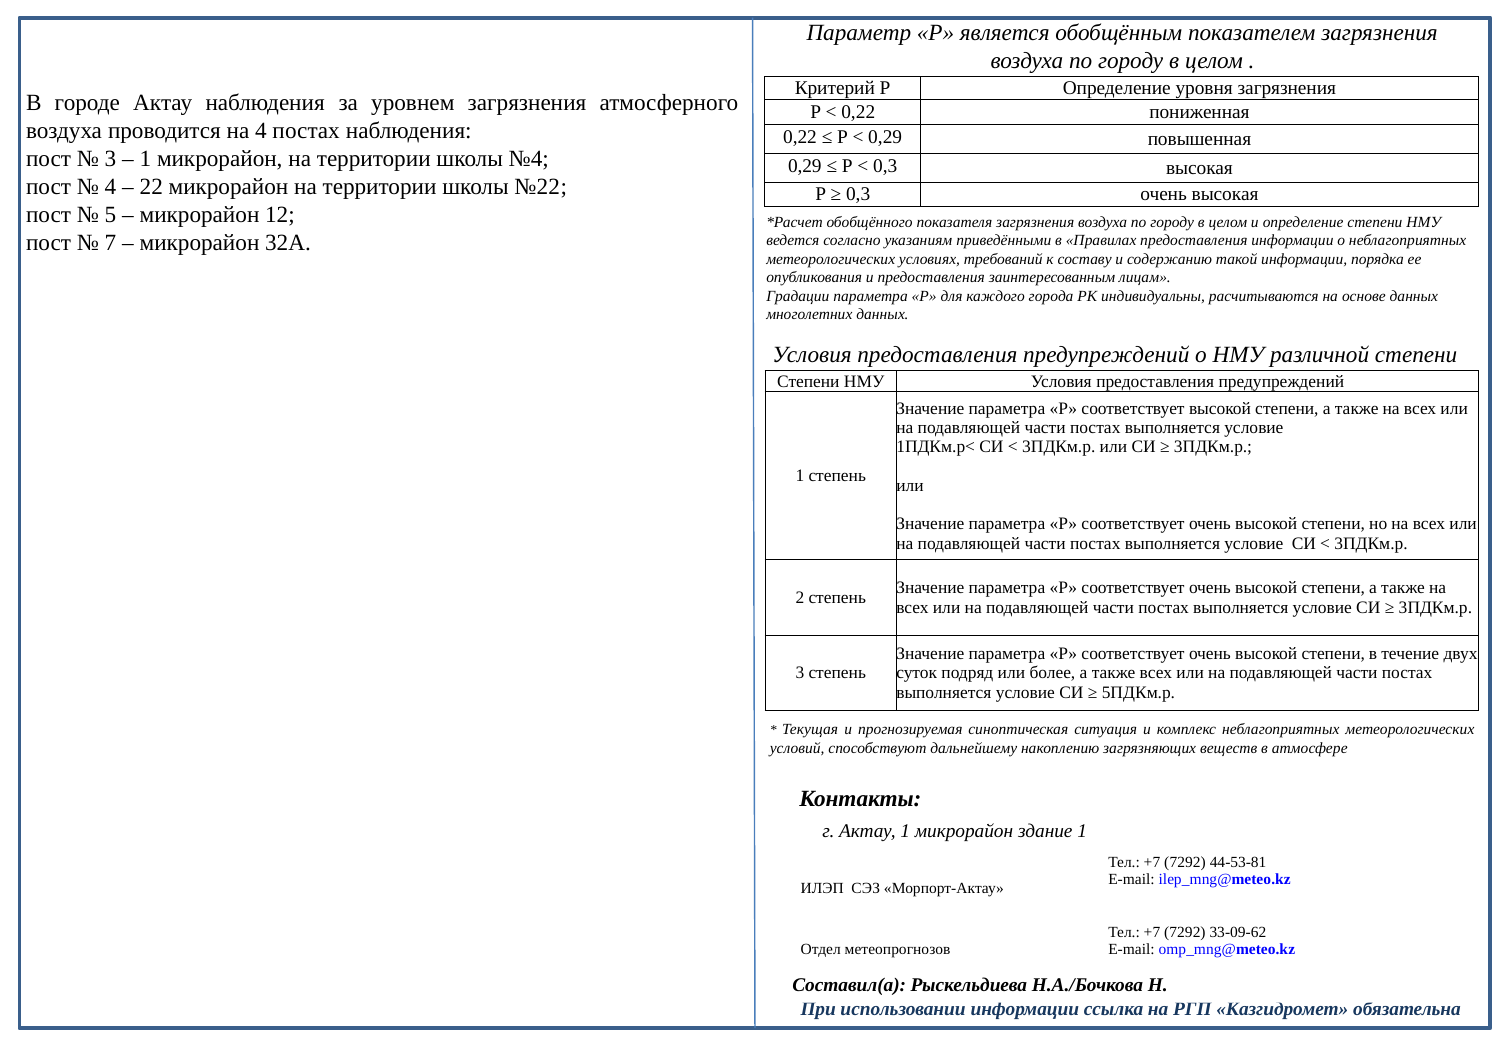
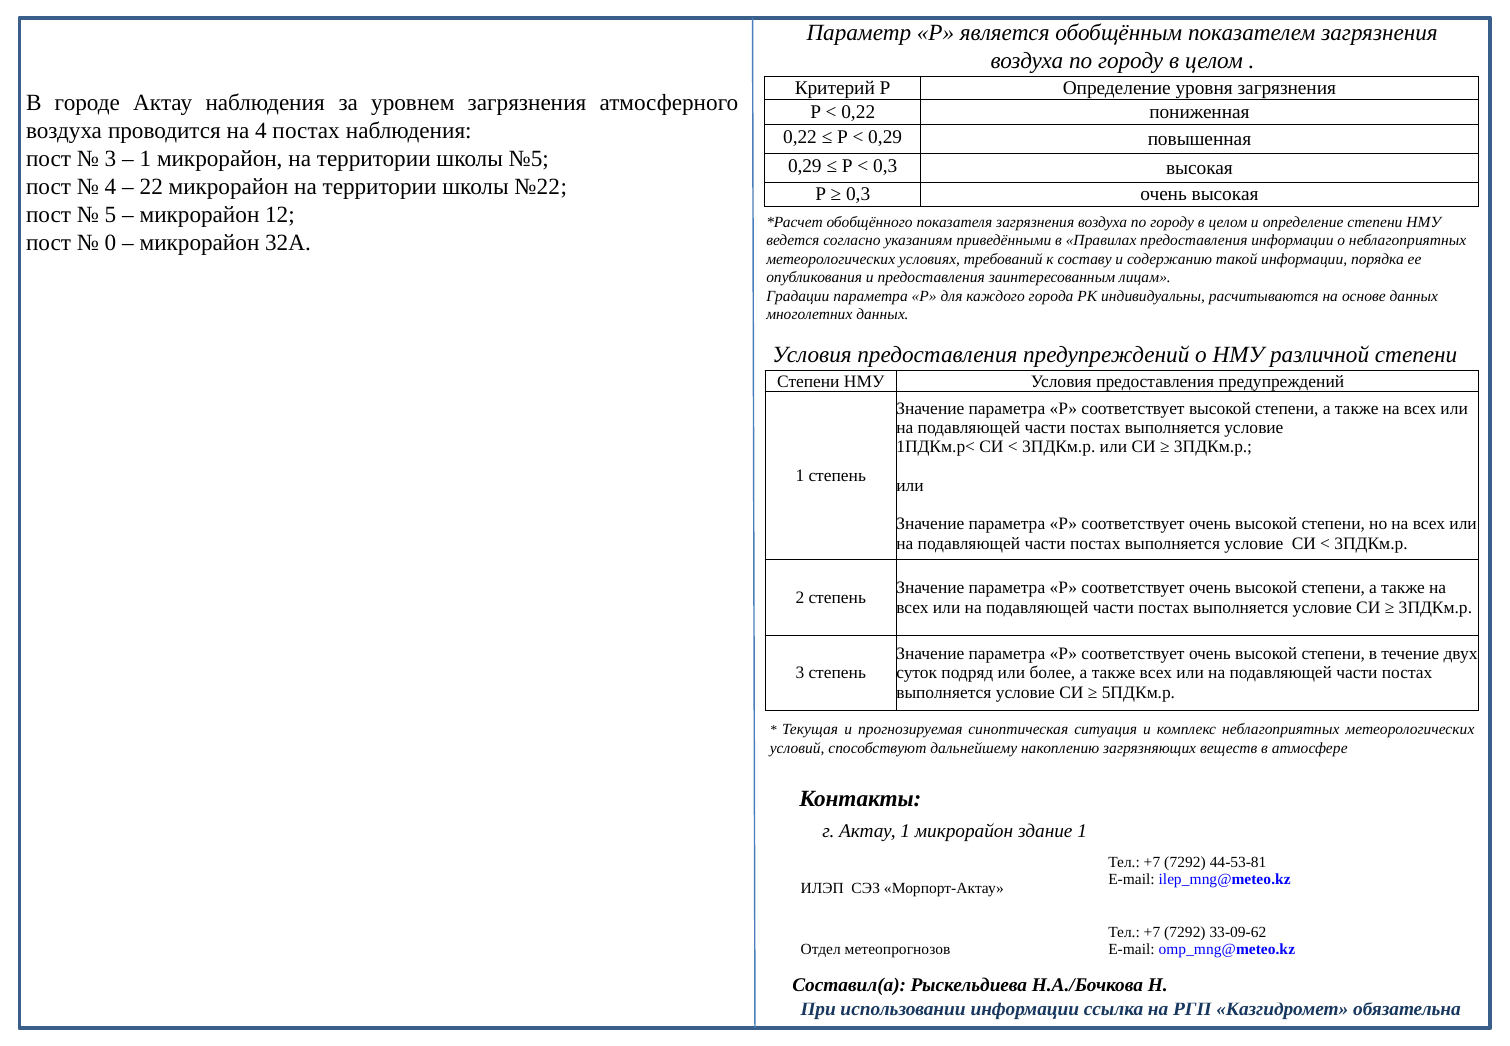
№4: №4 -> №5 (529, 159)
7: 7 -> 0 (110, 242)
